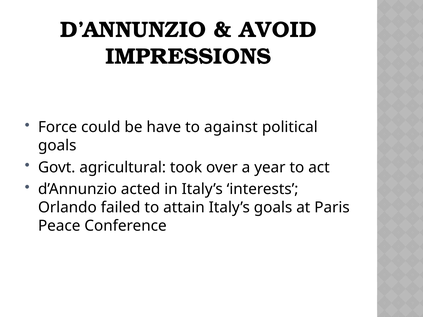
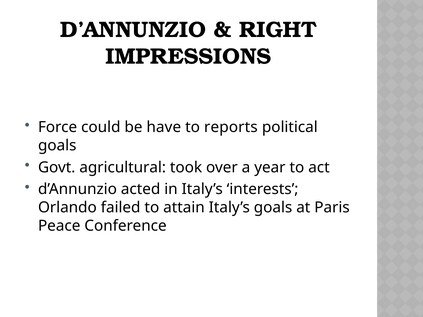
AVOID: AVOID -> RIGHT (278, 30)
against: against -> reports (231, 127)
